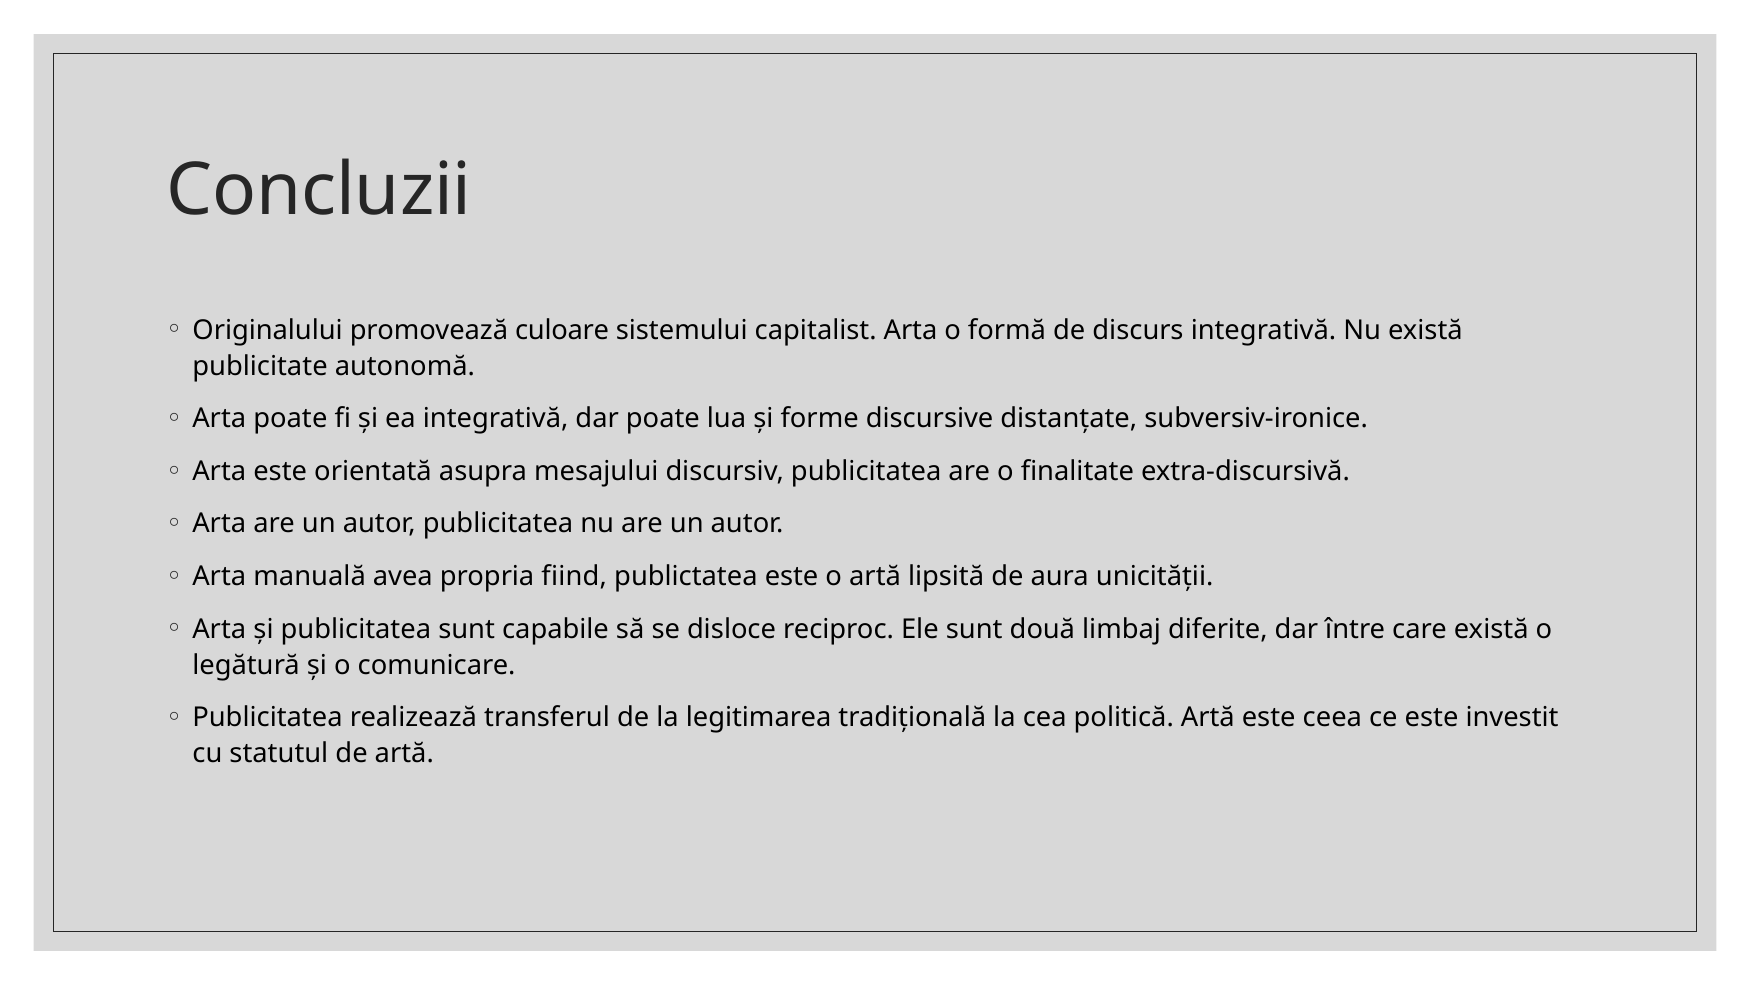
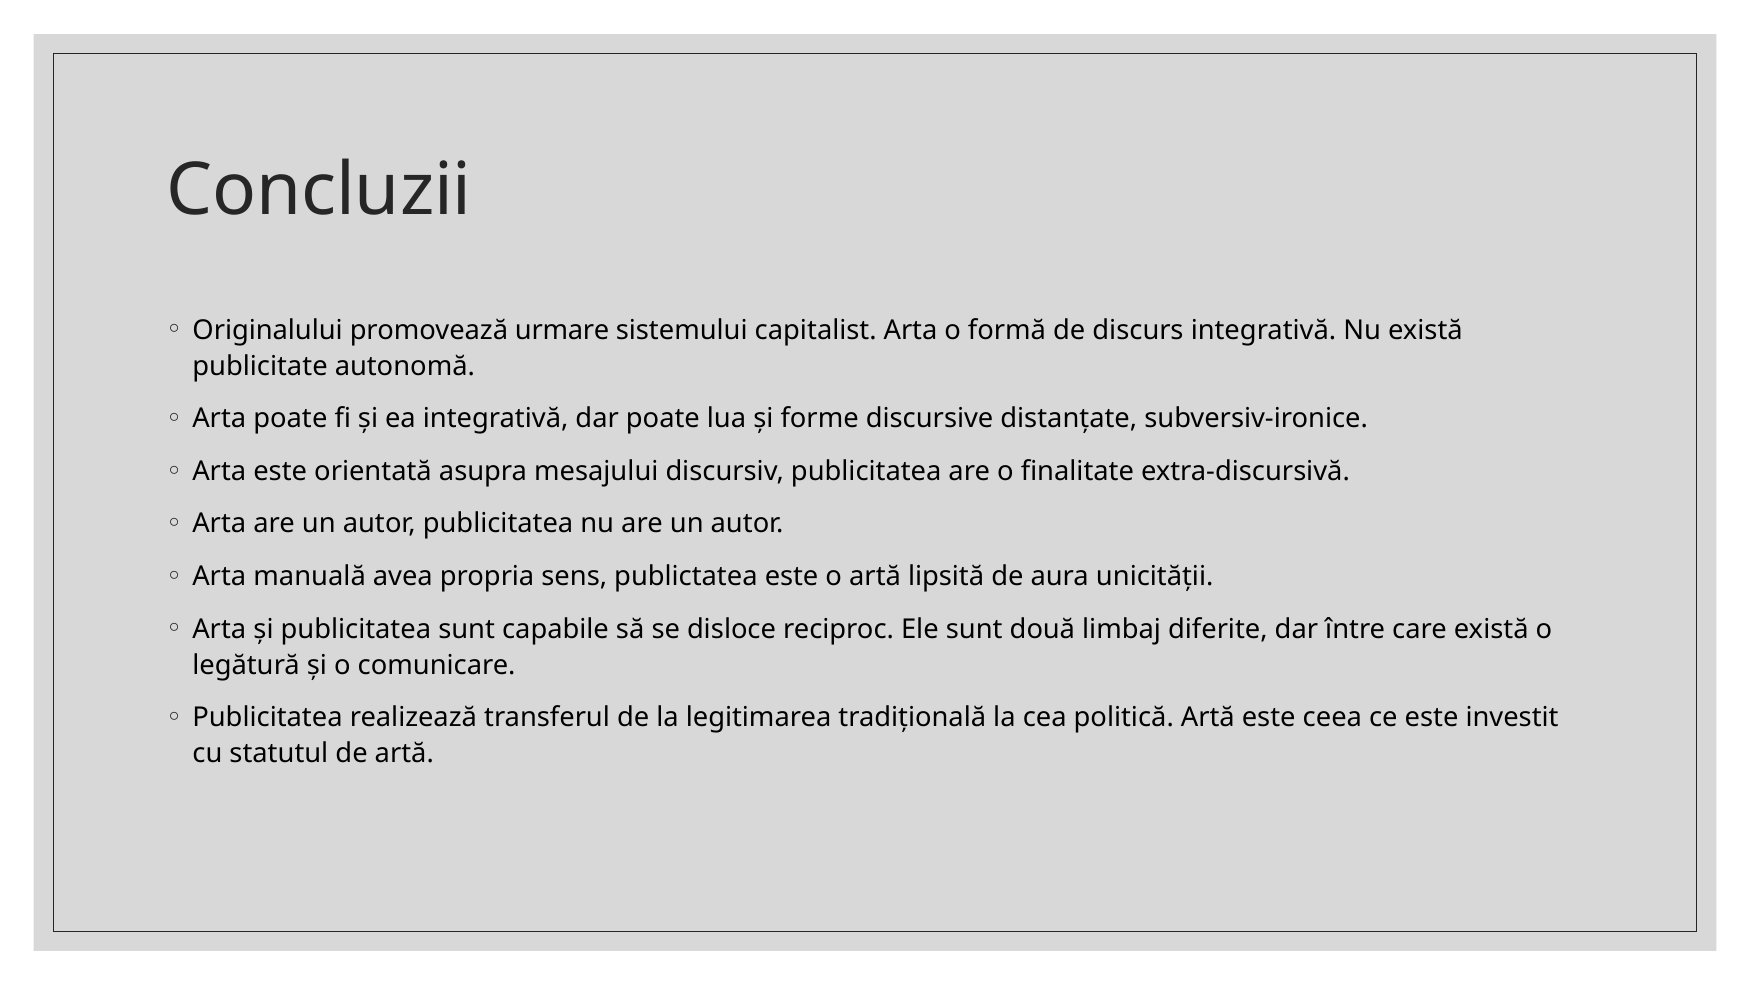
culoare: culoare -> urmare (562, 330)
fiind: fiind -> sens (574, 576)
